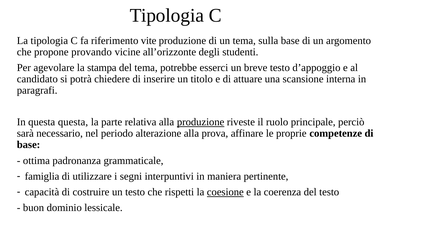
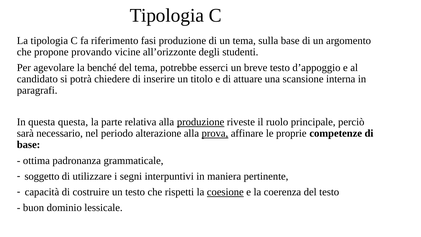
vite: vite -> fasi (149, 41)
stampa: stampa -> benché (102, 68)
prova underline: none -> present (215, 133)
famiglia: famiglia -> soggetto (42, 176)
